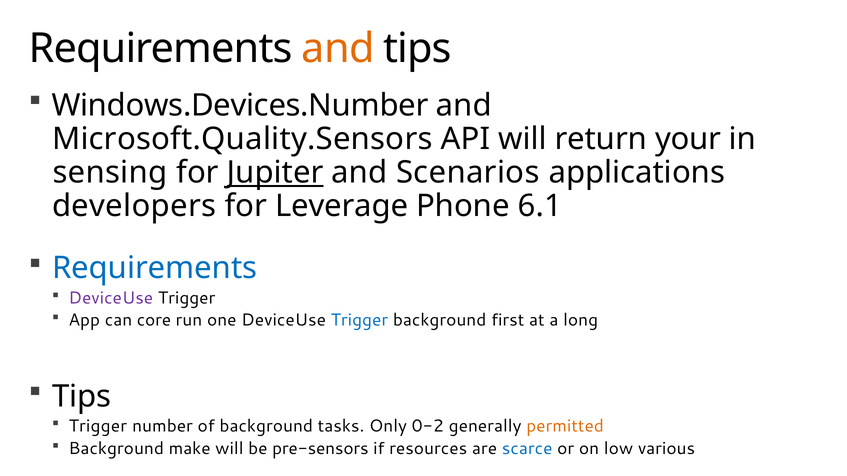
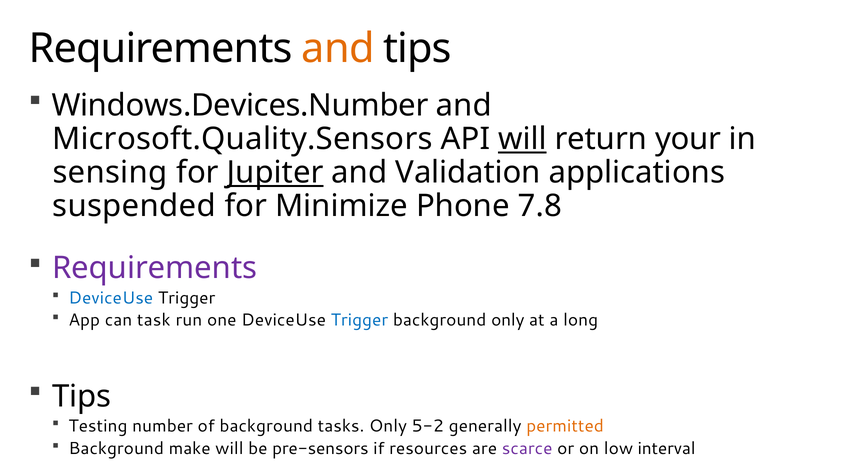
will underline: none -> present (522, 139)
Scenarios: Scenarios -> Validation (468, 173)
developers: developers -> suspended (134, 206)
Leverage: Leverage -> Minimize (342, 206)
6.1: 6.1 -> 7.8 (540, 206)
Requirements colour: blue -> purple (155, 268)
DeviceUse colour: purple -> blue (111, 298)
core: core -> task (154, 320)
background first: first -> only (508, 320)
Trigger: Trigger -> Testing (98, 427)
0-2: 0-2 -> 5-2 (428, 427)
scarce colour: blue -> purple (527, 449)
various: various -> interval (667, 449)
